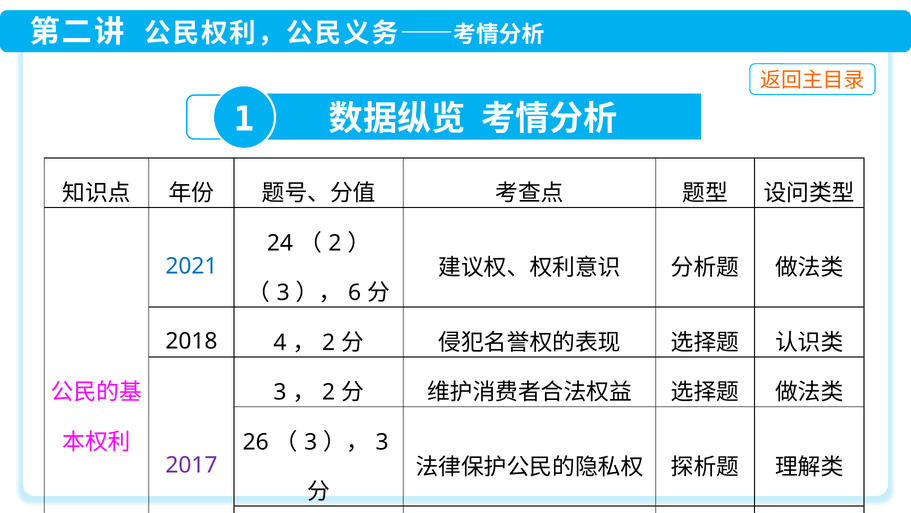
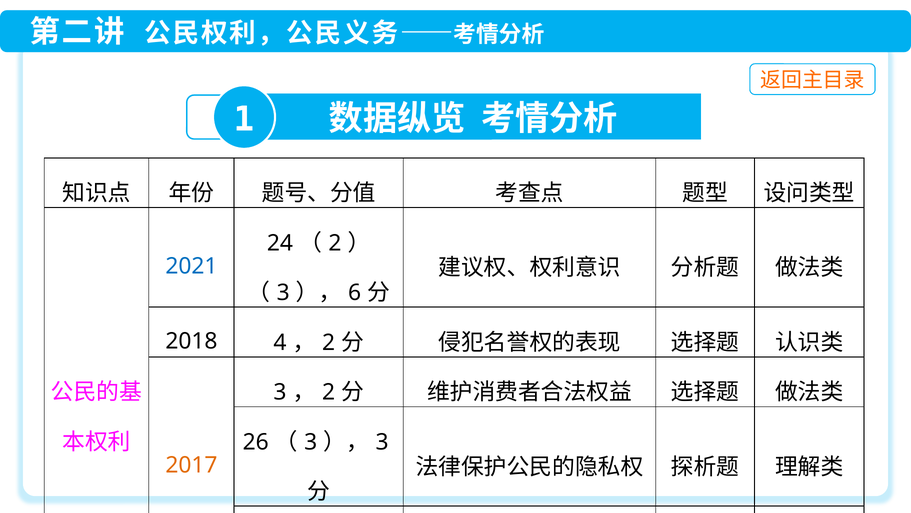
2017 colour: purple -> orange (191, 465)
